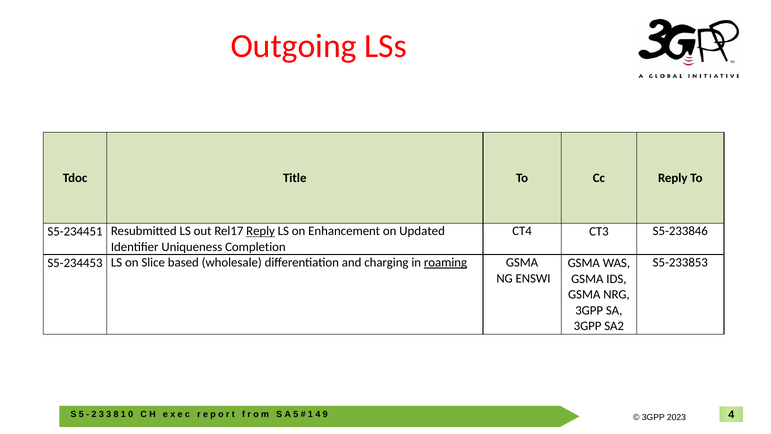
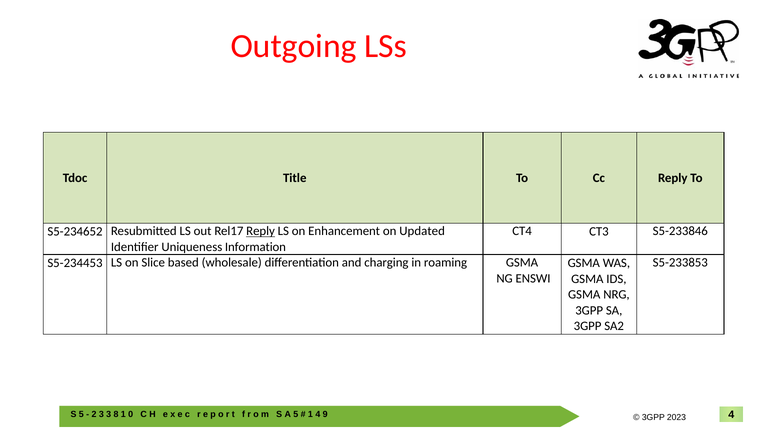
S5-234451: S5-234451 -> S5-234652 (75, 232)
Completion: Completion -> Information (255, 247)
roaming underline: present -> none (445, 262)
